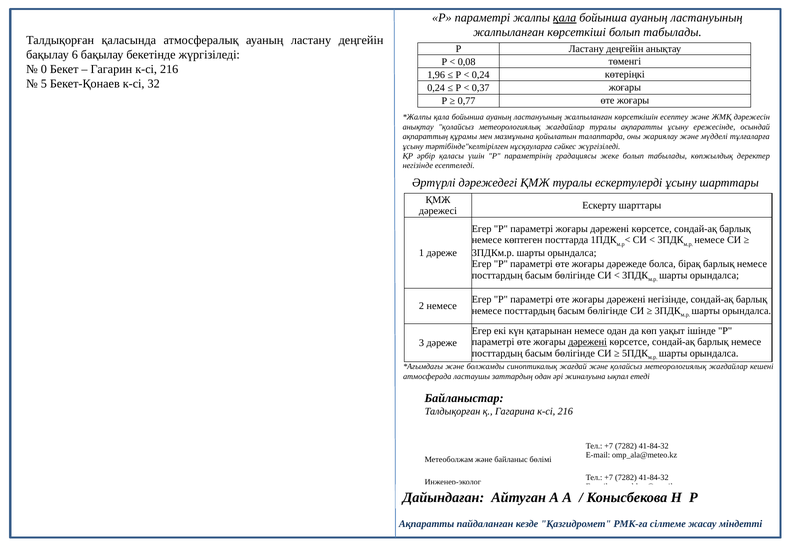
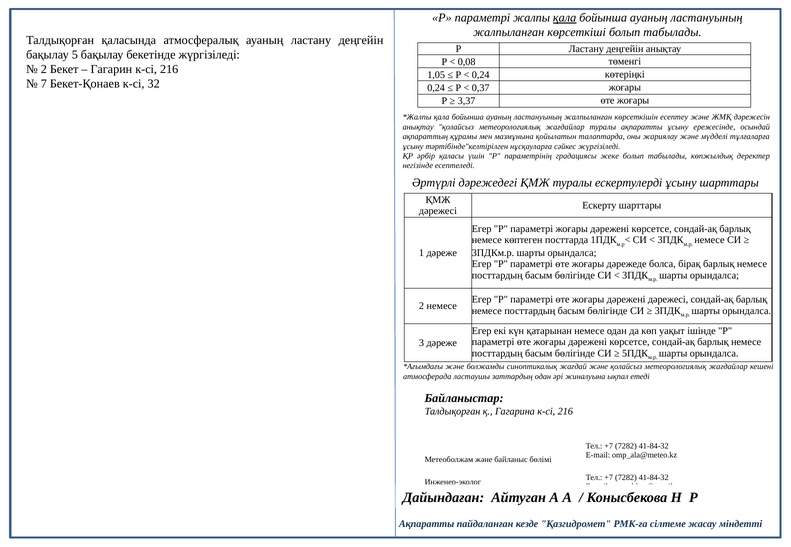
6: 6 -> 5 (75, 55)
0: 0 -> 2 (44, 69)
1,96: 1,96 -> 1,05 (436, 75)
5: 5 -> 7 (44, 84)
0,77: 0,77 -> 3,37 (467, 101)
дәрежені негізінде: негізінде -> дәрежесі (668, 300)
дәрежені underline: present -> none (588, 342)
